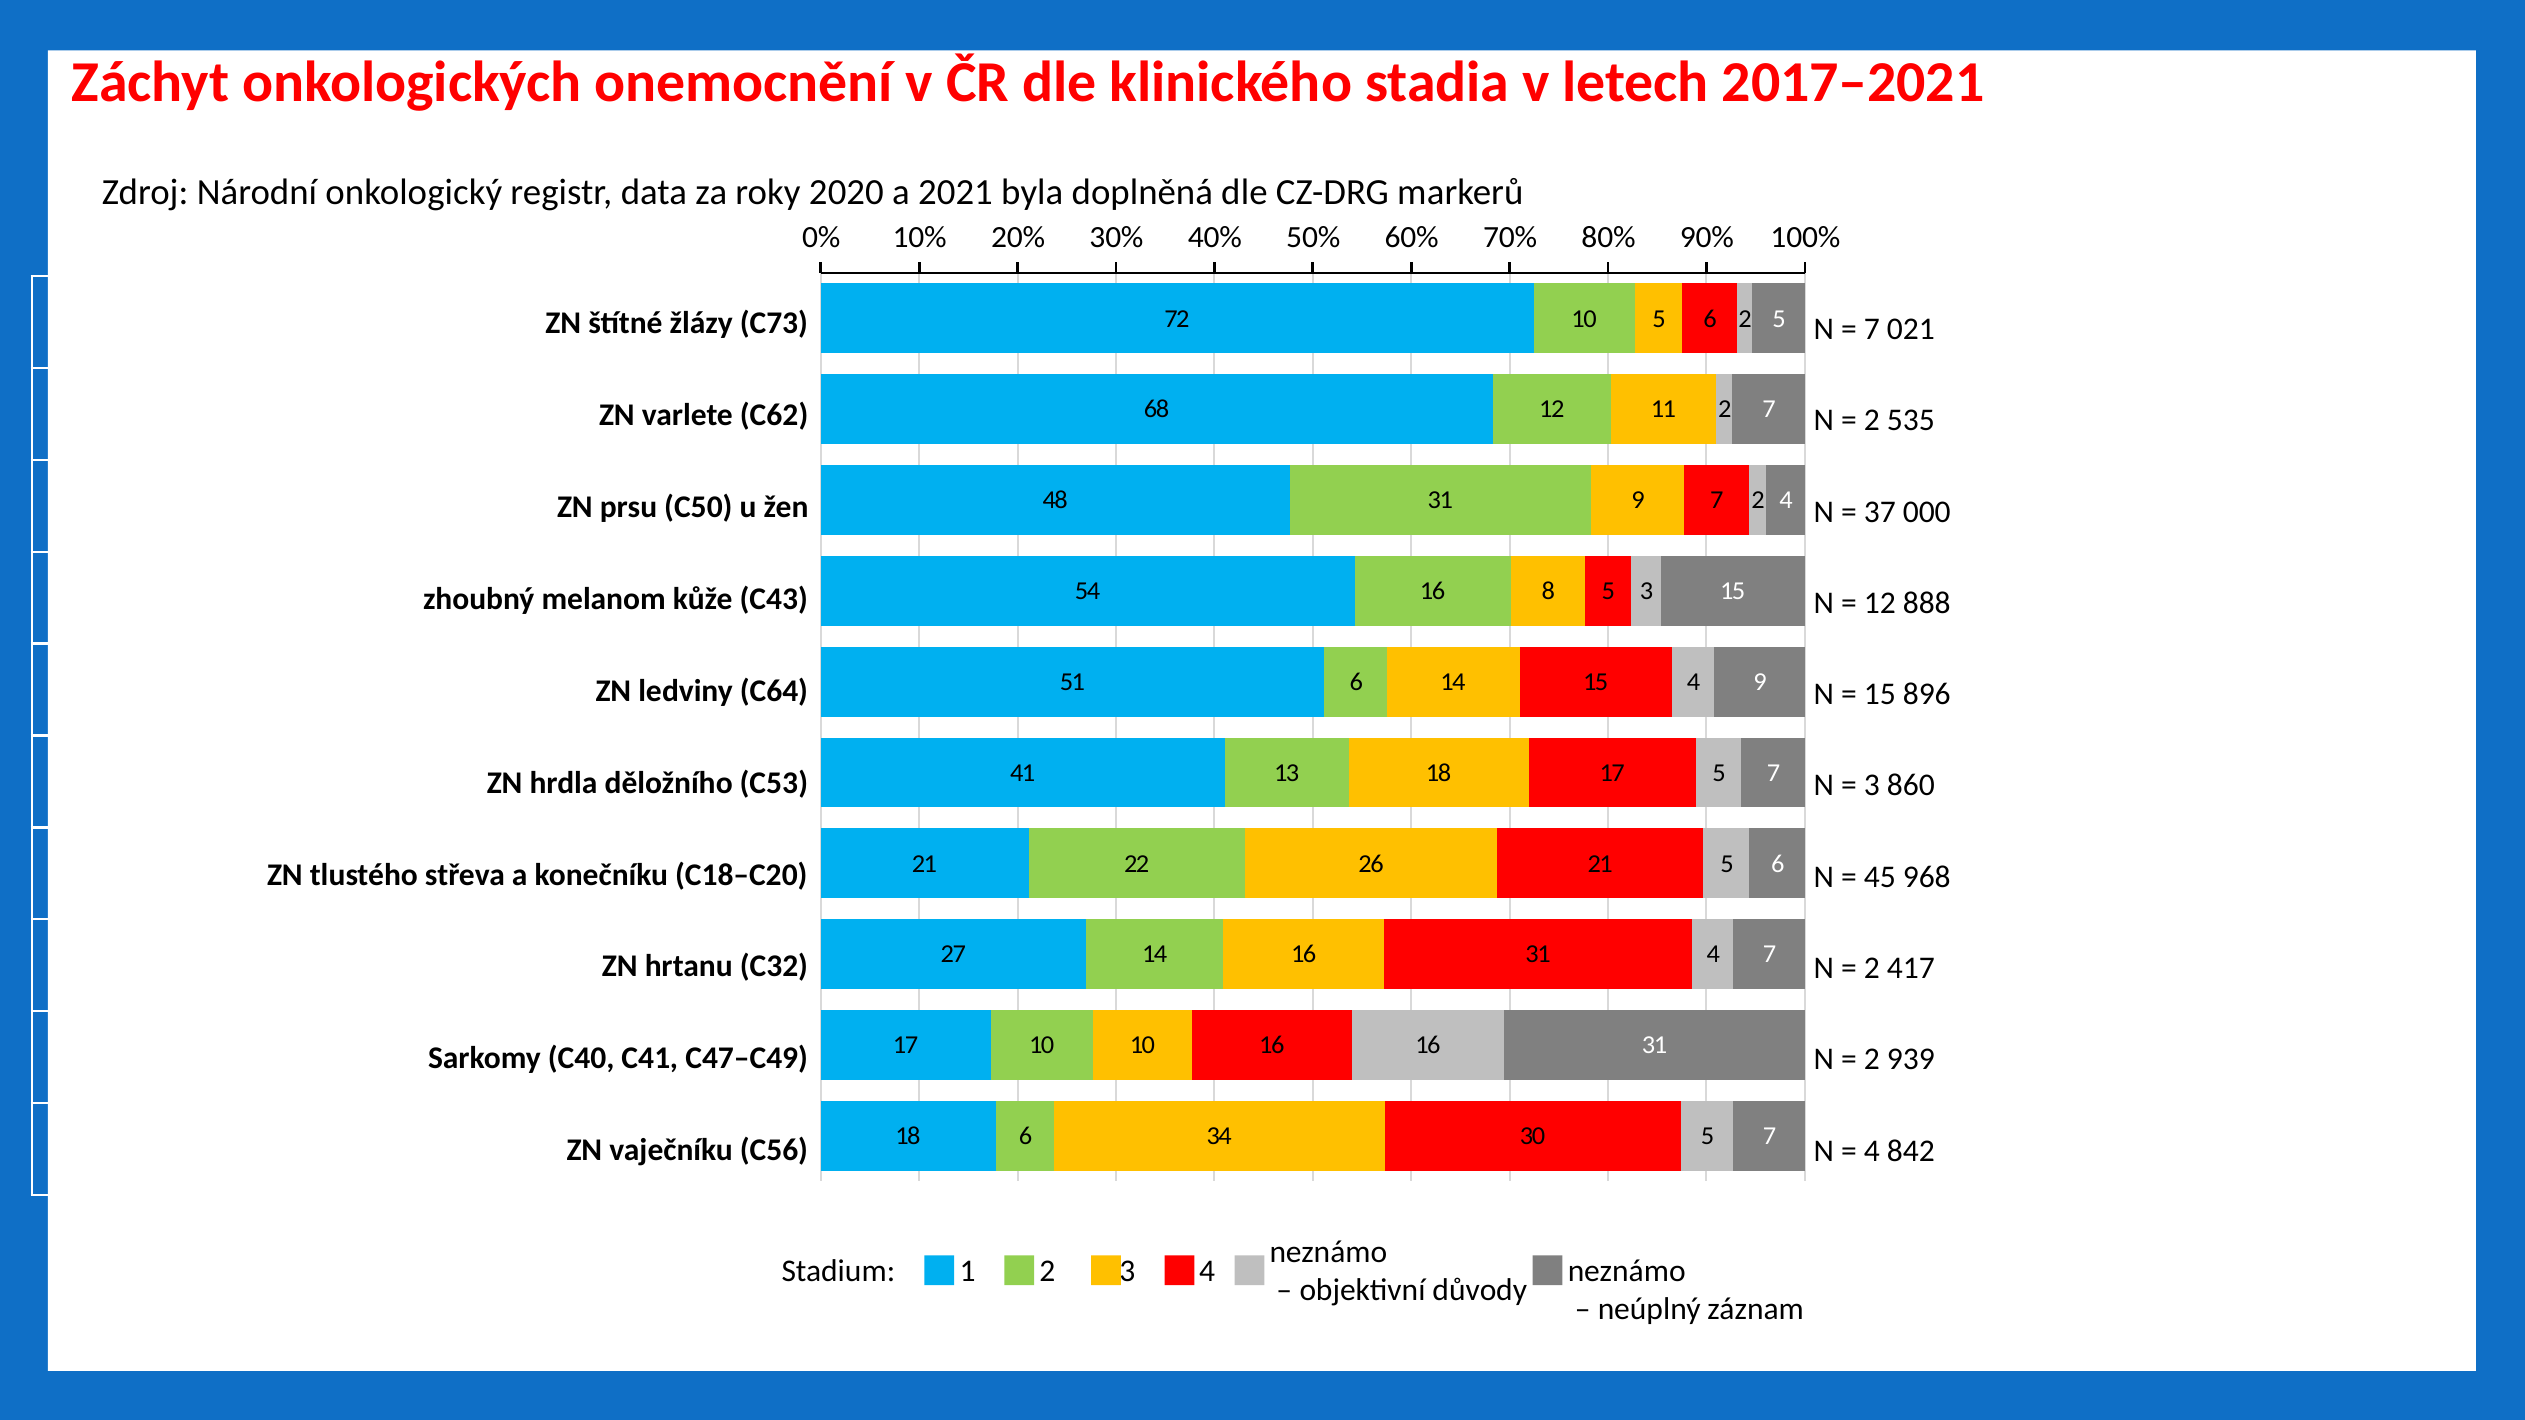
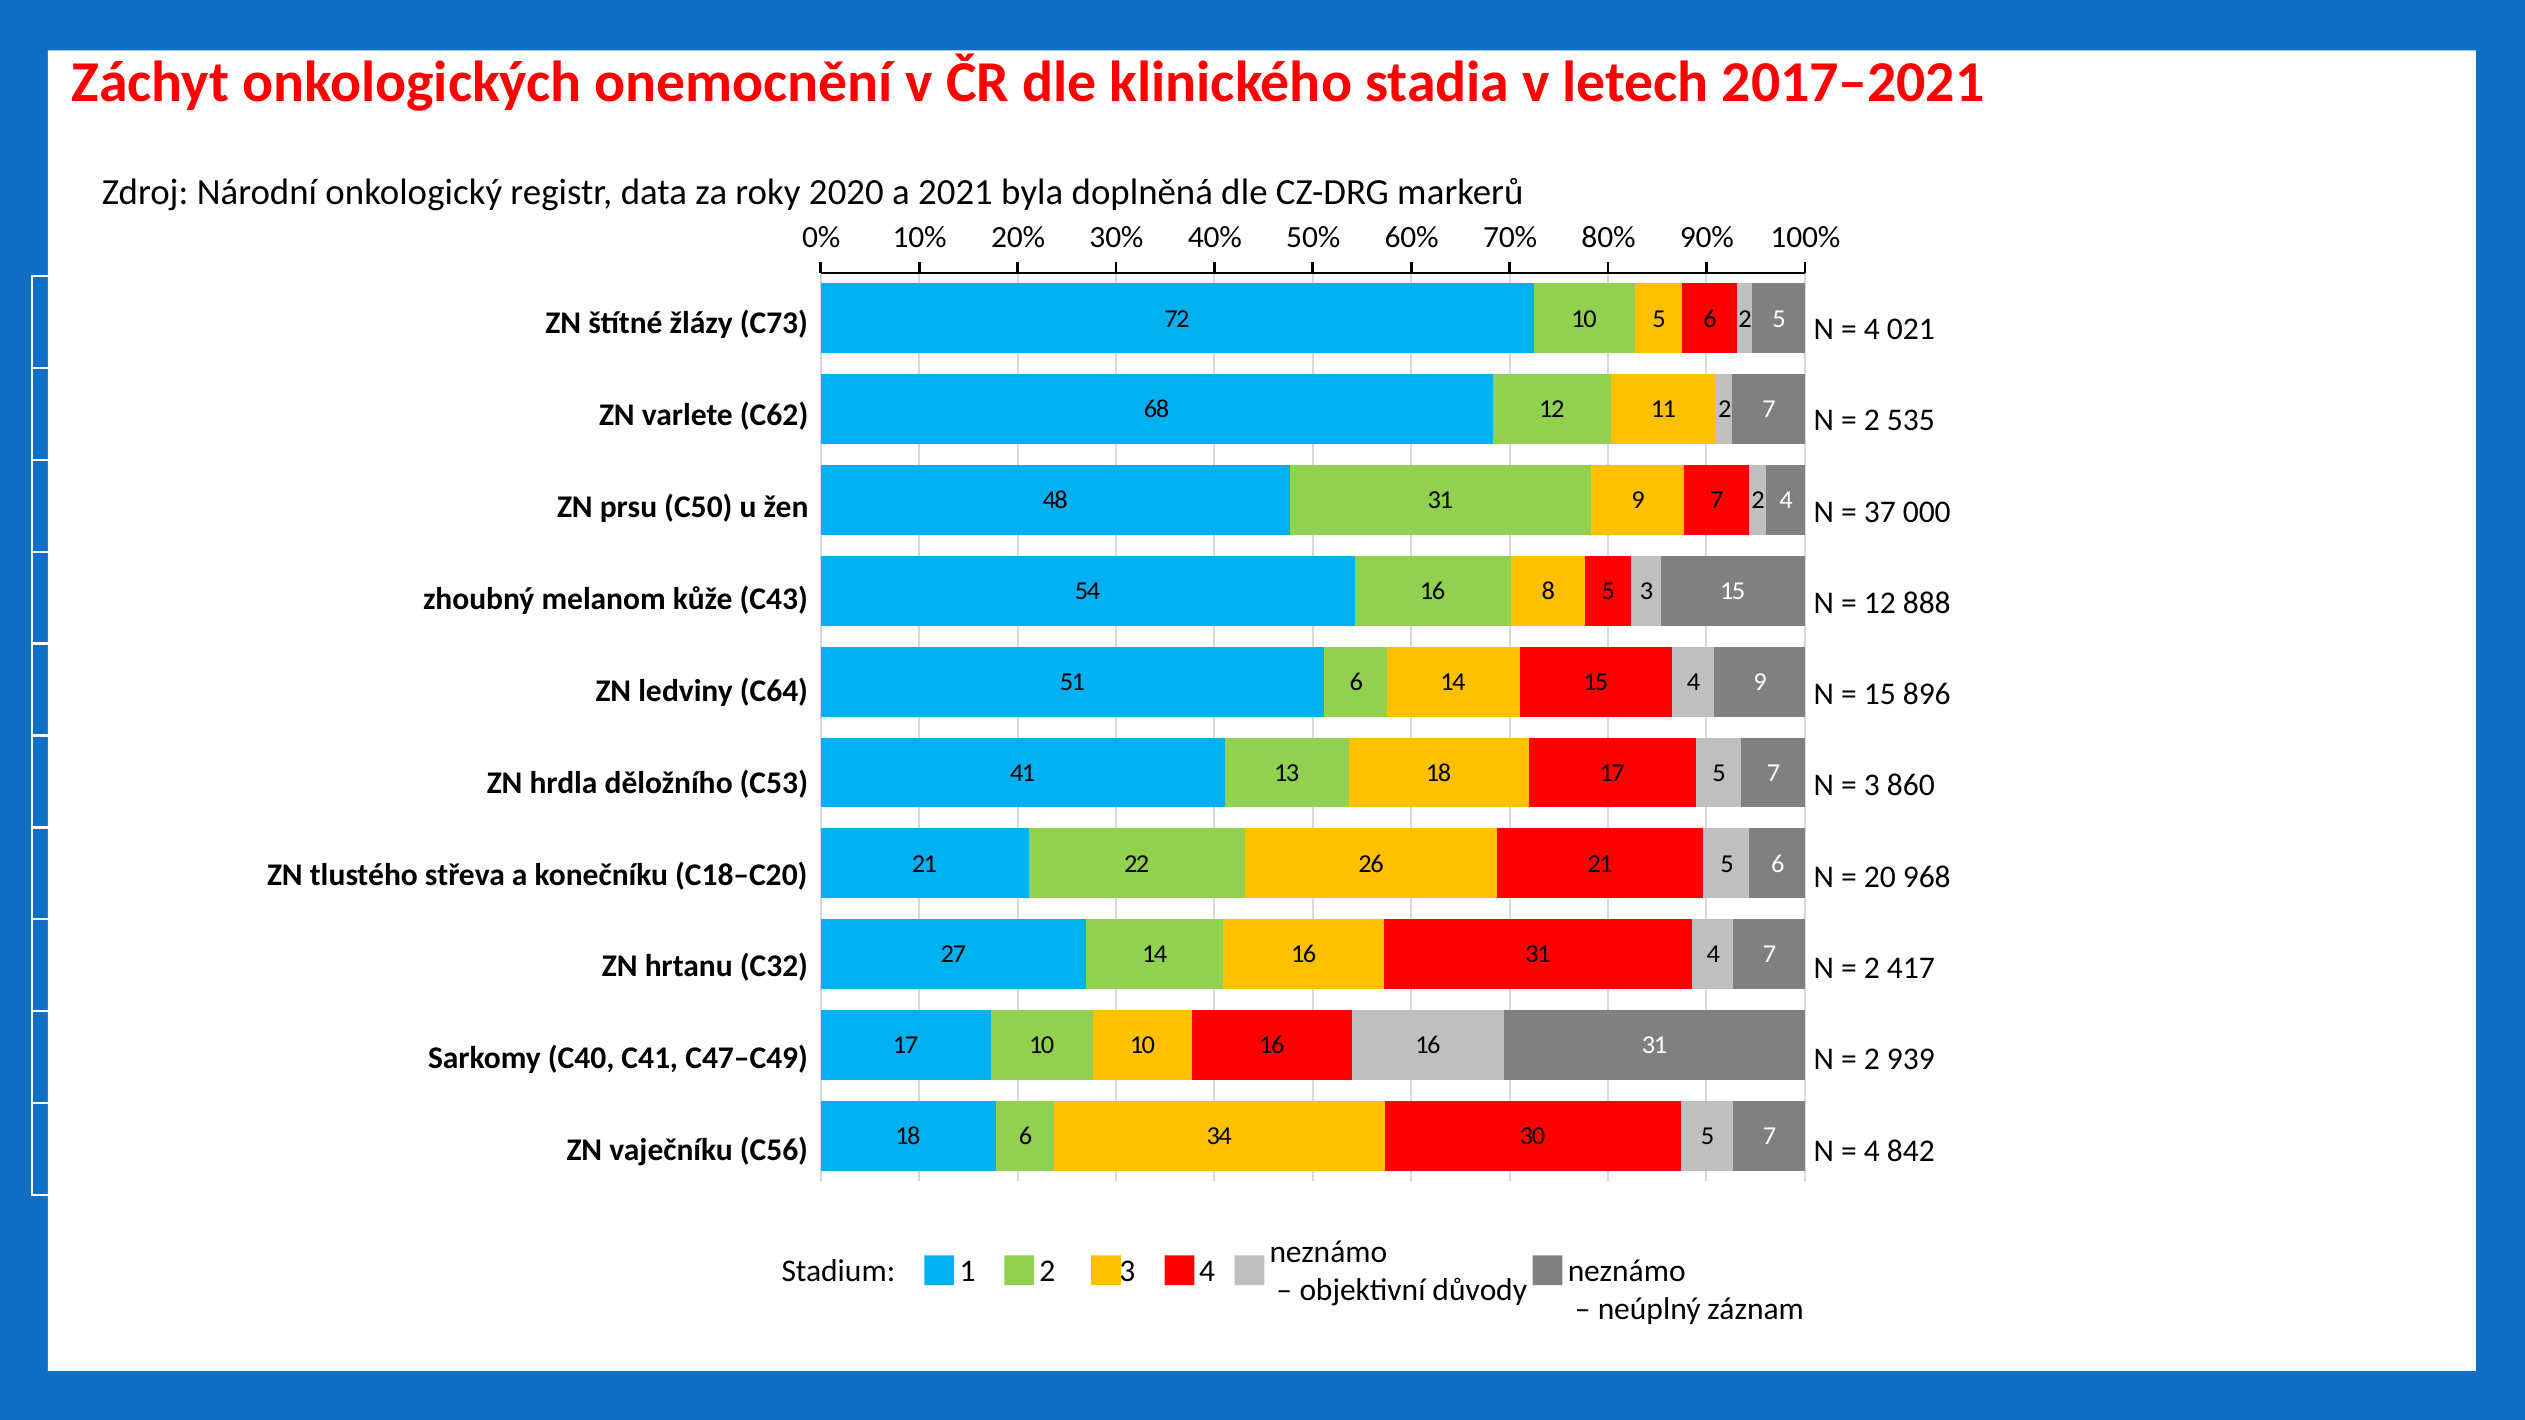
7: 7 -> 4 (1872, 329)
45: 45 -> 20 (1880, 877)
